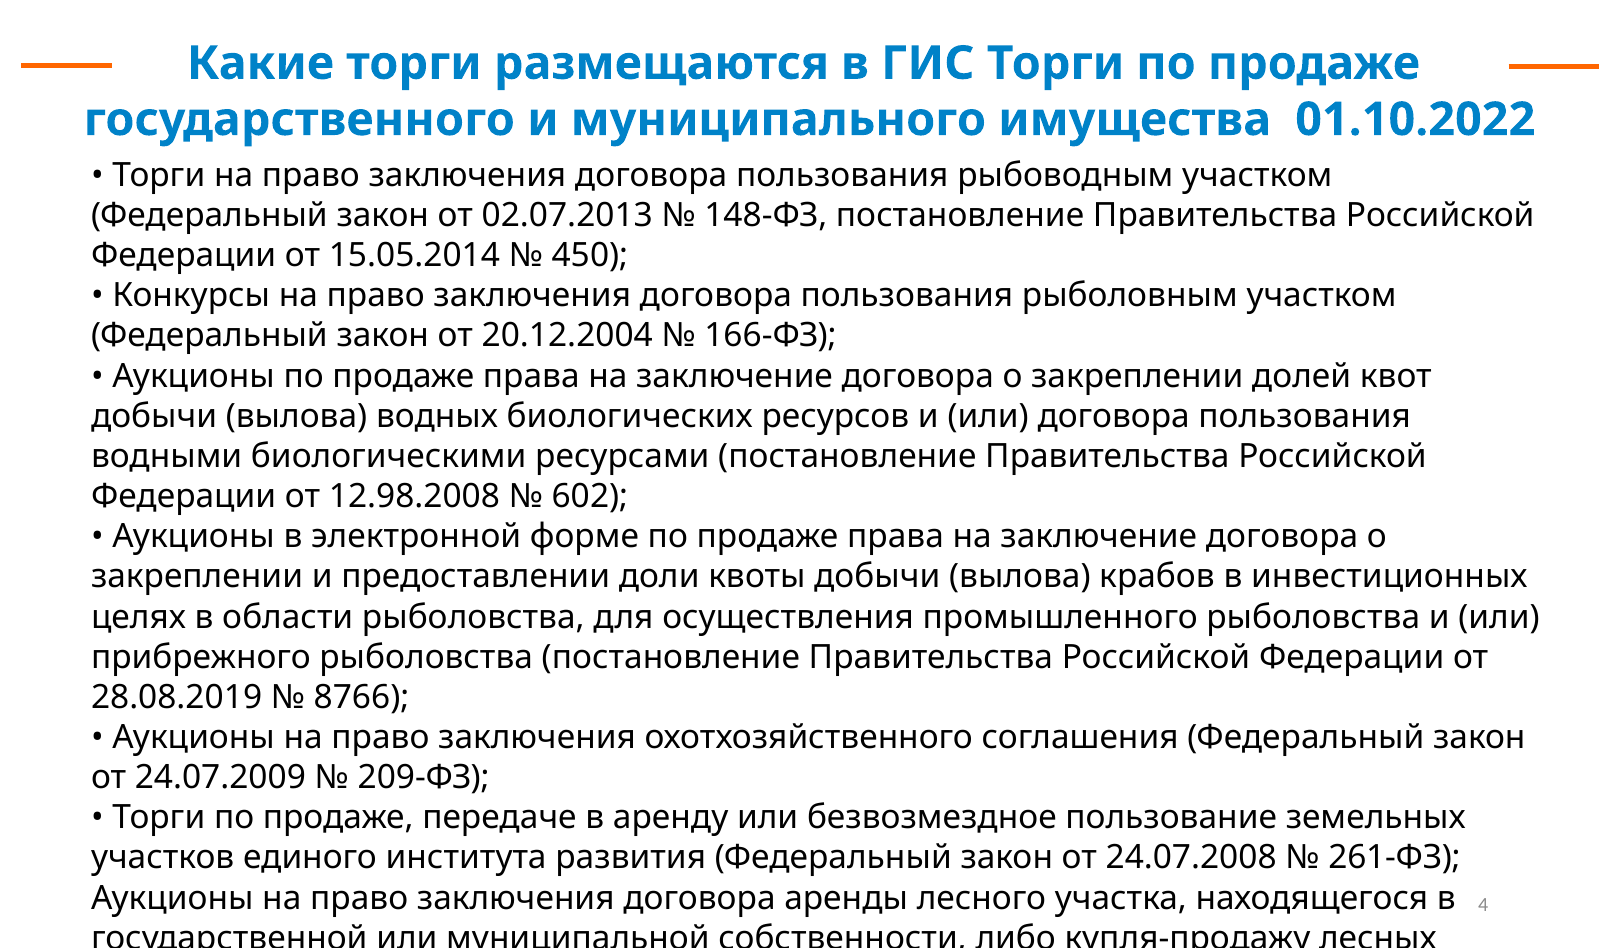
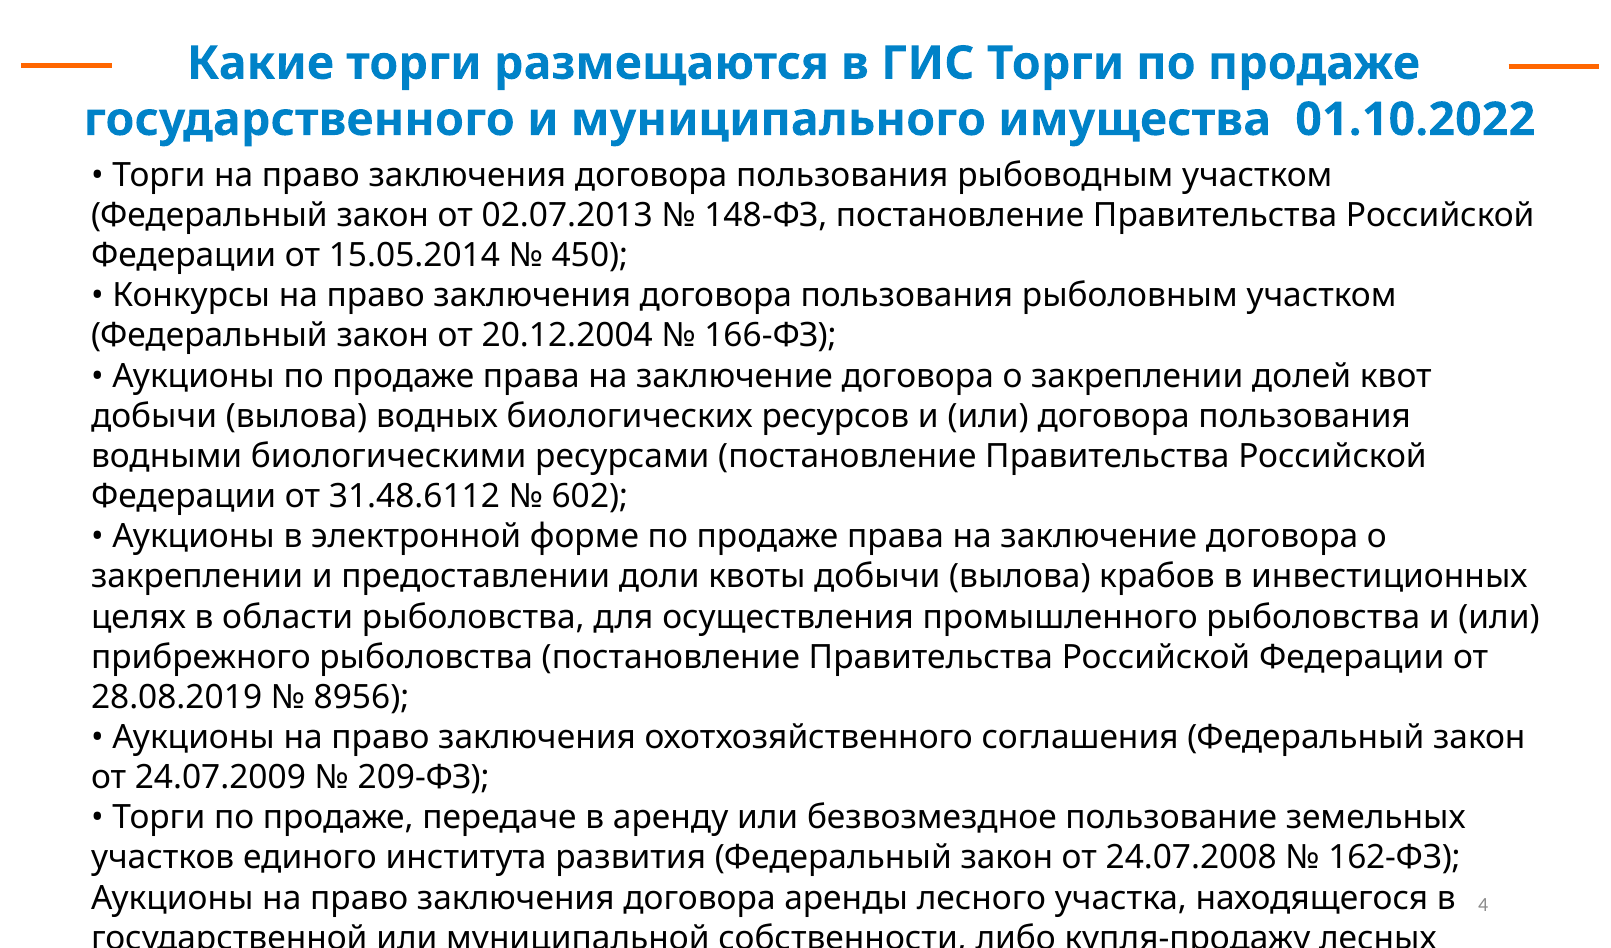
12.98.2008: 12.98.2008 -> 31.48.6112 (414, 496)
8766: 8766 -> 8956 (362, 697)
261-ФЗ: 261-ФЗ -> 162-ФЗ (1394, 858)
